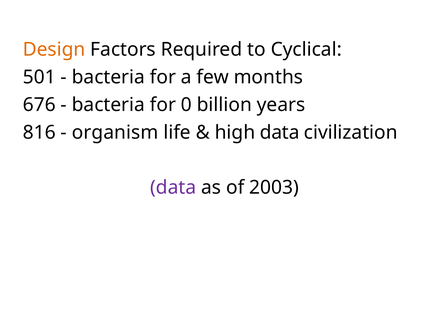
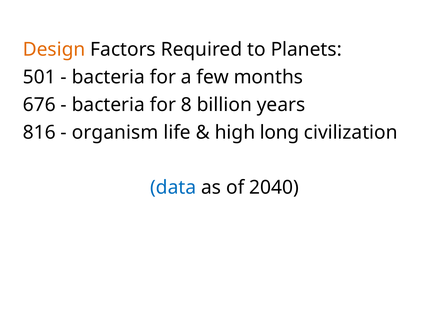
Cyclical: Cyclical -> Planets (306, 49)
0: 0 -> 8 (186, 104)
high data: data -> long (280, 132)
data colour: purple -> blue (173, 187)
2003: 2003 -> 2040 (274, 187)
